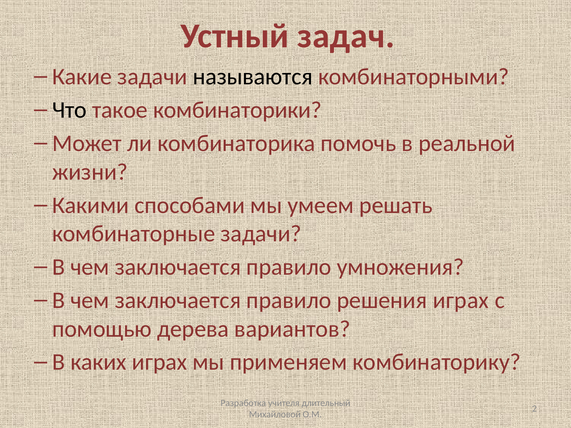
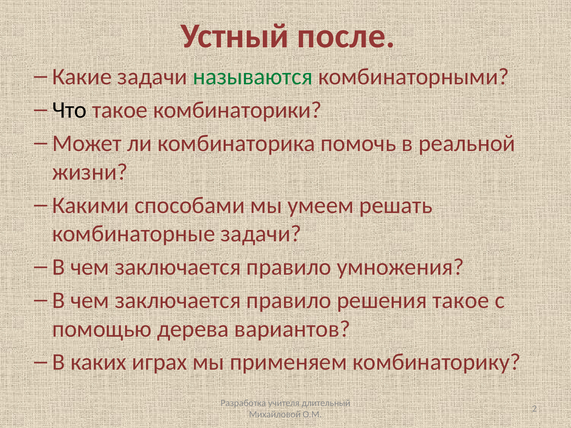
задач: задач -> после (346, 36)
называются colour: black -> green (253, 77)
решения играх: играх -> такое (461, 300)
